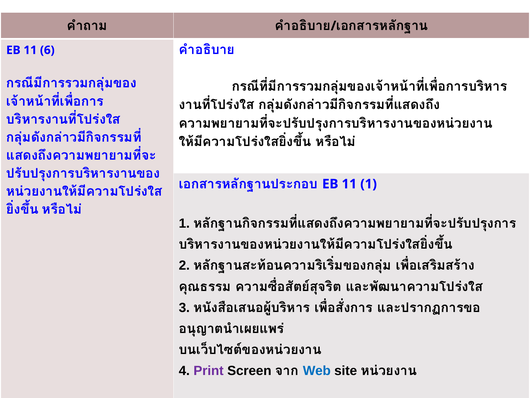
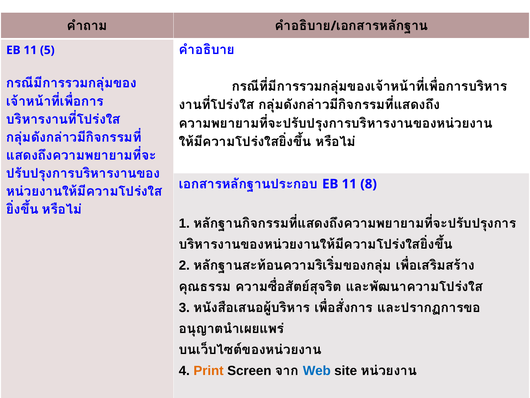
6: 6 -> 5 (47, 50)
11 1: 1 -> 8 (369, 184)
Print colour: purple -> orange (209, 370)
